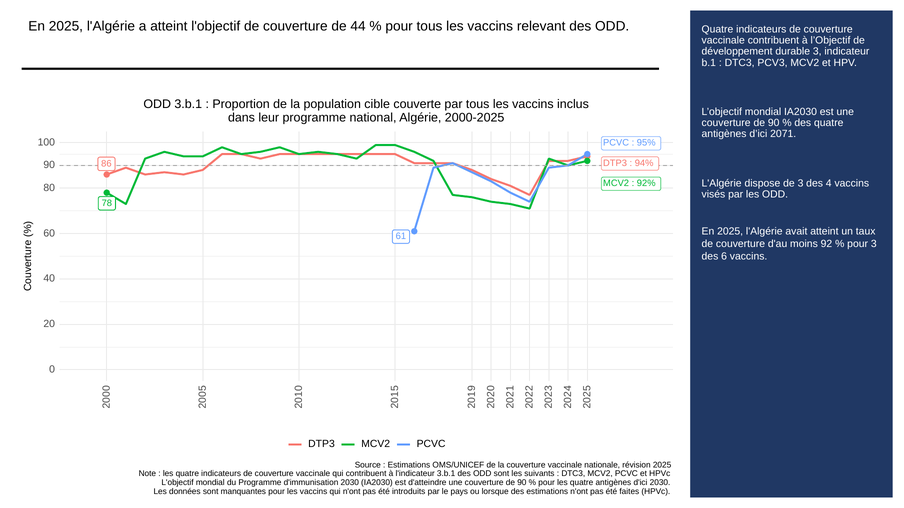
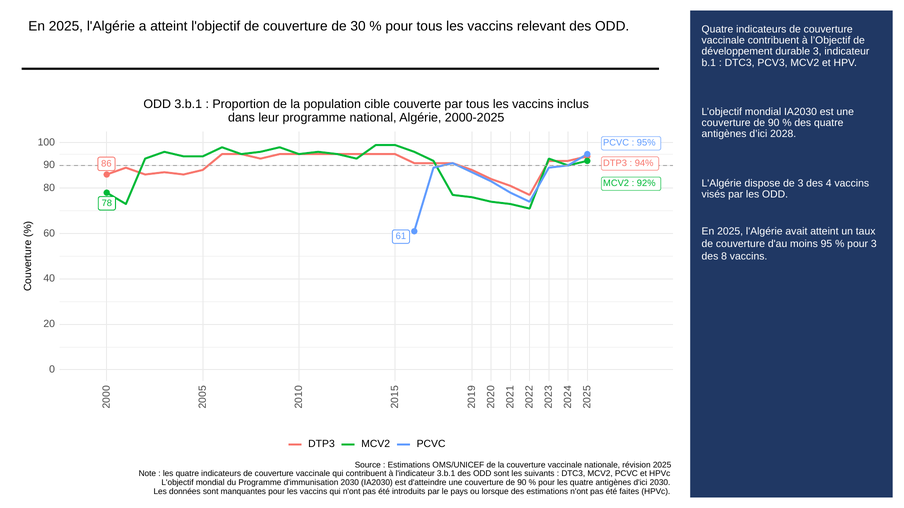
44: 44 -> 30 (358, 26)
2071: 2071 -> 2028 (783, 134)
92: 92 -> 95 (826, 244)
6: 6 -> 8 (724, 256)
